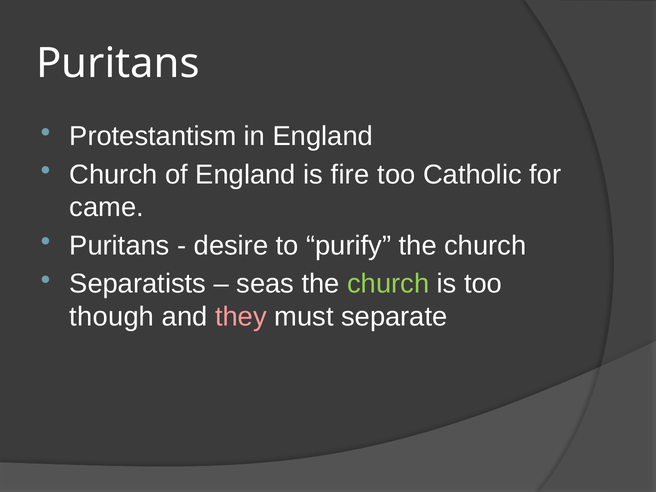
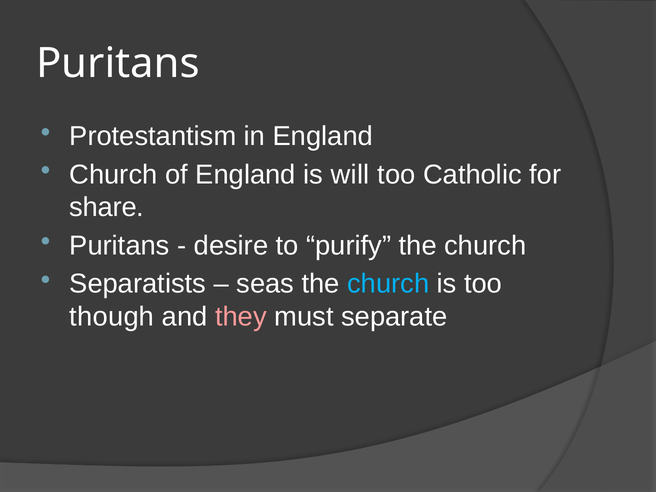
fire: fire -> will (350, 175)
came: came -> share (107, 207)
church colour: light green -> light blue (388, 284)
